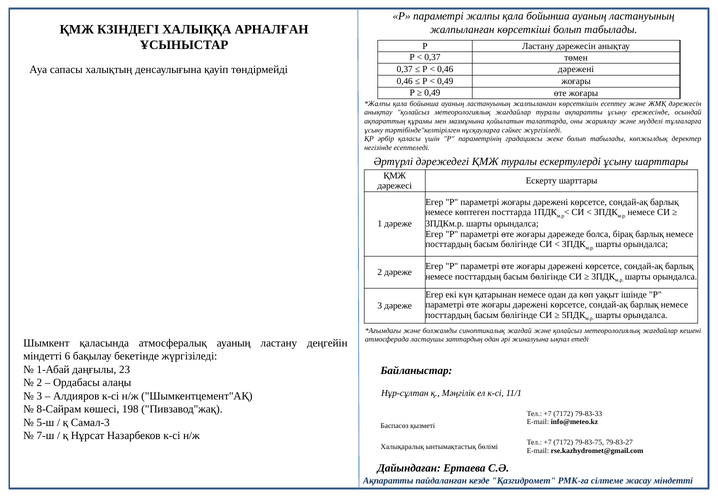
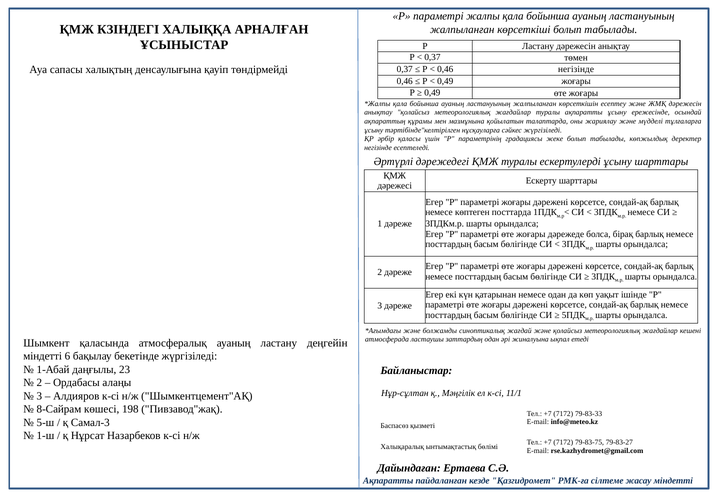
0,46 дәрежені: дәрежені -> негізінде (576, 69)
7-ш: 7-ш -> 1-ш (45, 436)
